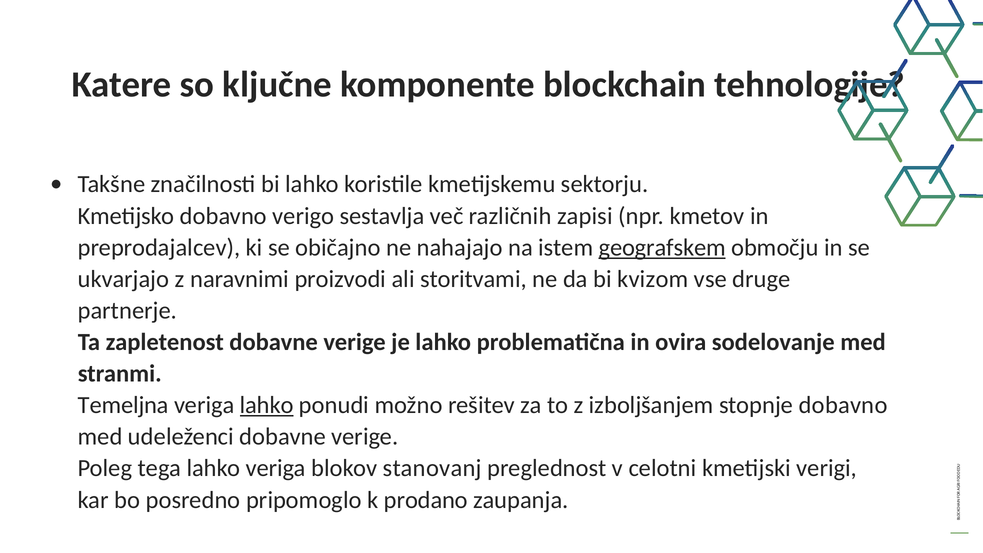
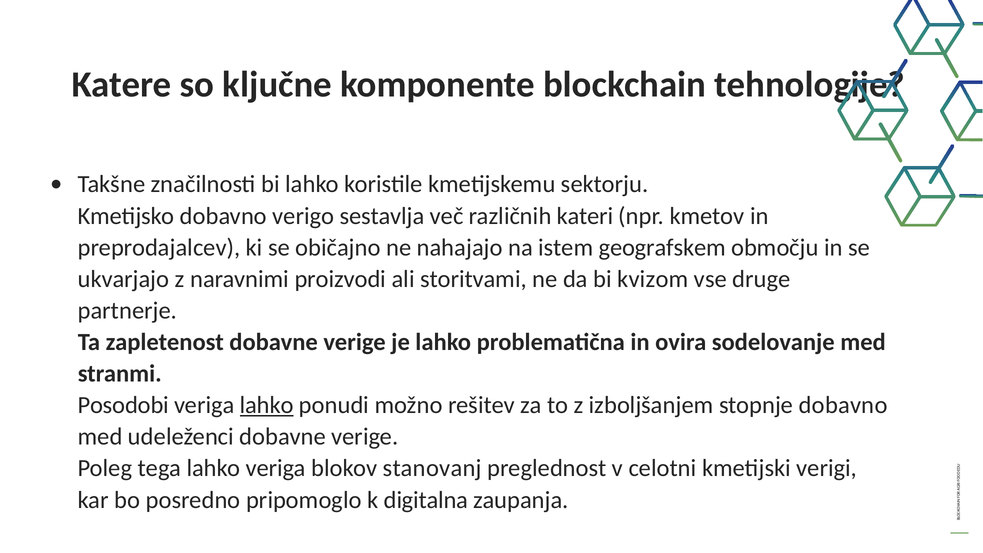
zapisi: zapisi -> kateri (585, 216)
geografskem underline: present -> none (662, 247)
Temeljna: Temeljna -> Posodobi (123, 405)
prodano: prodano -> digitalna (426, 500)
